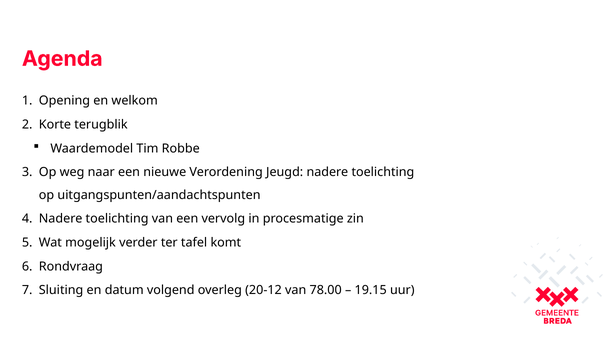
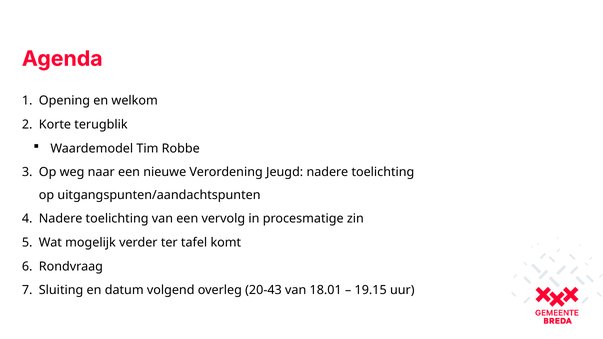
20-12: 20-12 -> 20-43 (264, 290)
78.00: 78.00 -> 18.01 (326, 290)
